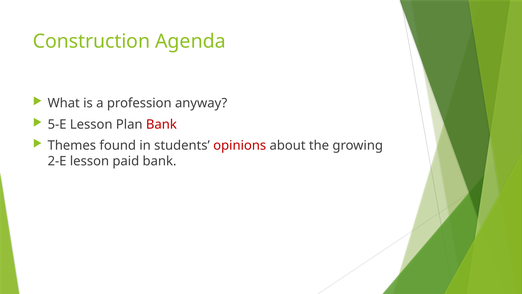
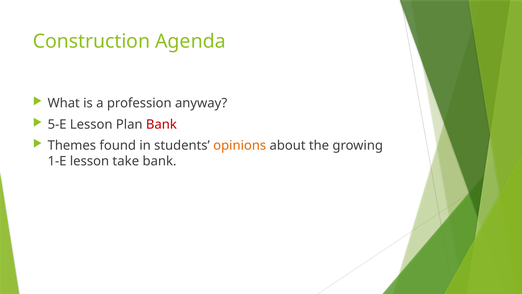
opinions colour: red -> orange (240, 145)
2-E: 2-E -> 1-E (57, 161)
paid: paid -> take (126, 161)
